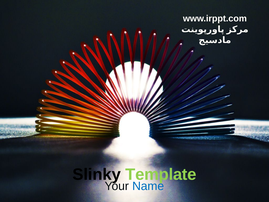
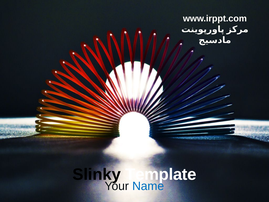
Template colour: light green -> white (161, 174)
